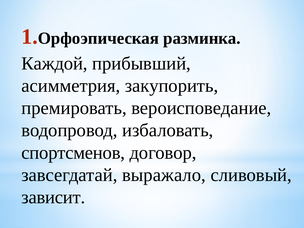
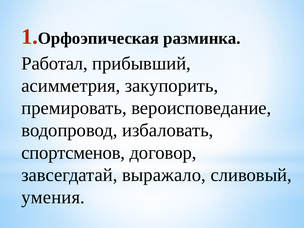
Каждой: Каждой -> Работал (55, 63)
зависит: зависит -> умения (53, 197)
